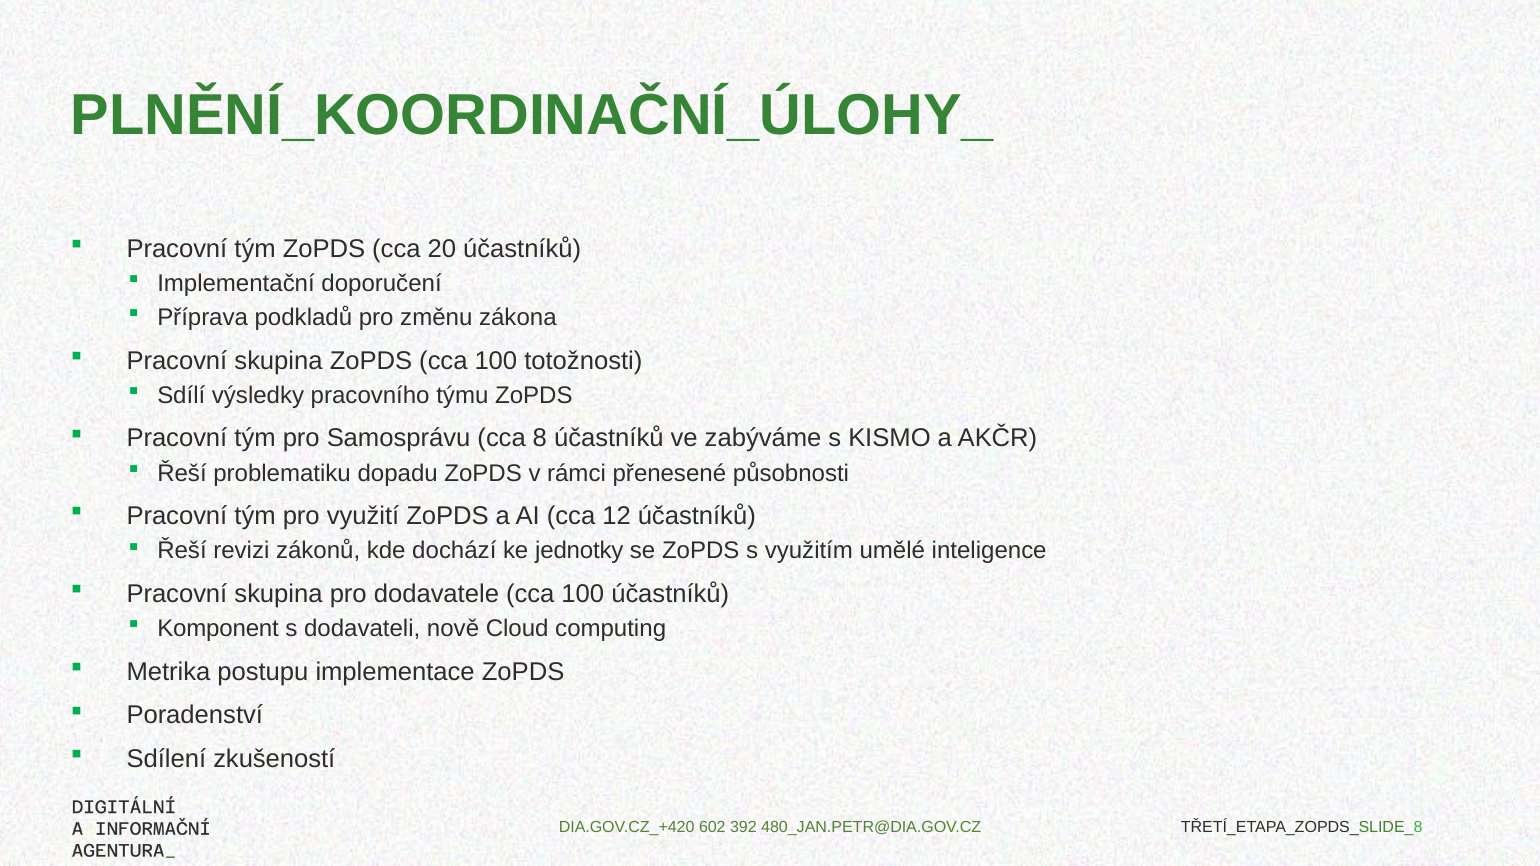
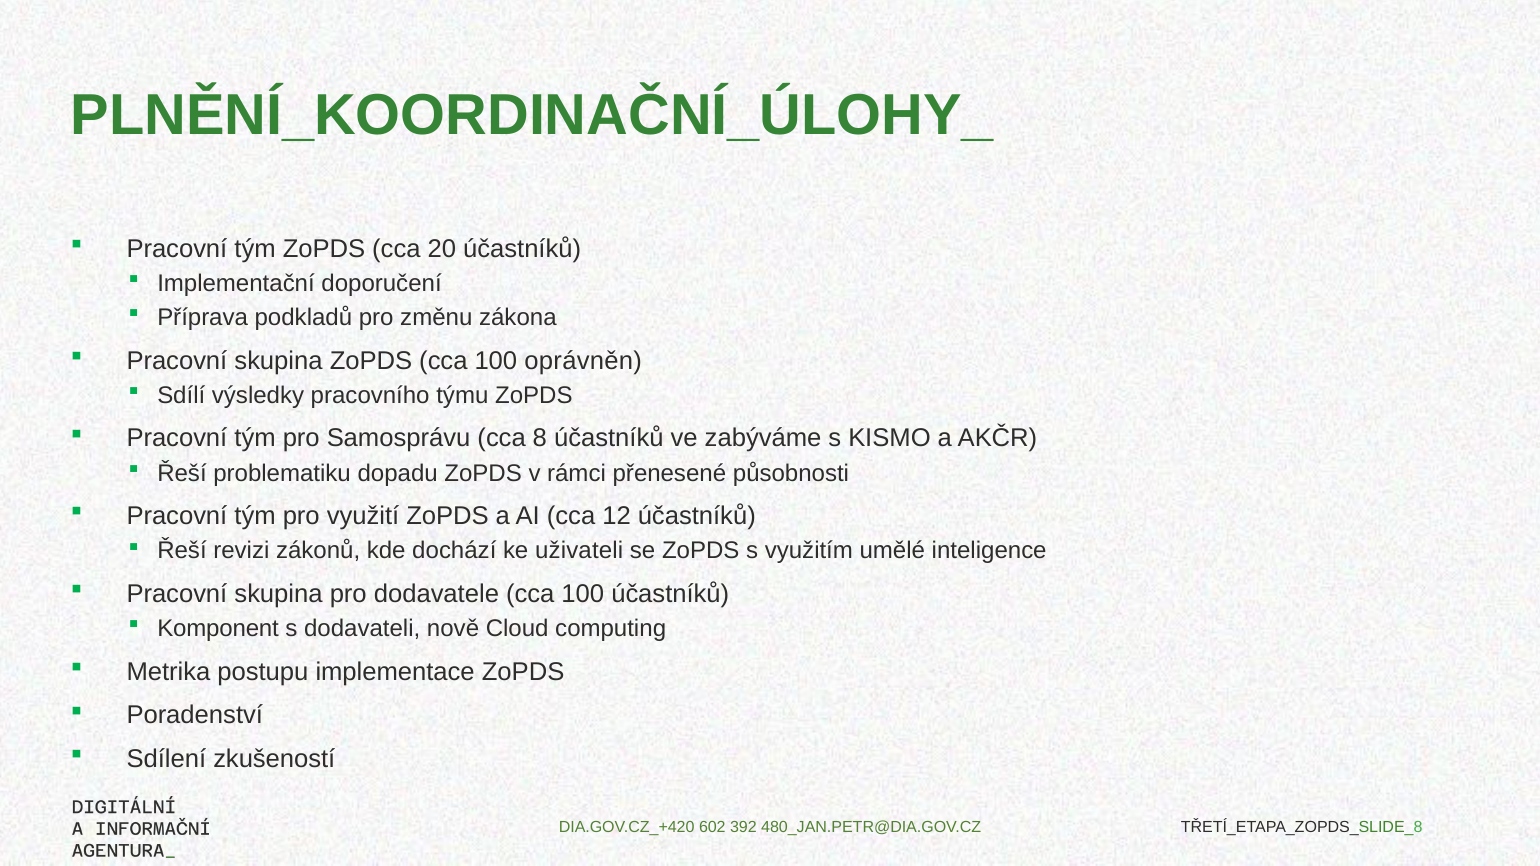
totožnosti: totožnosti -> oprávněn (583, 361)
jednotky: jednotky -> uživateli (579, 551)
